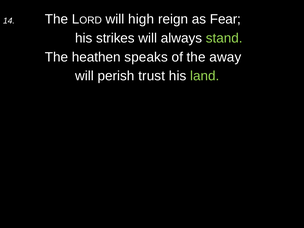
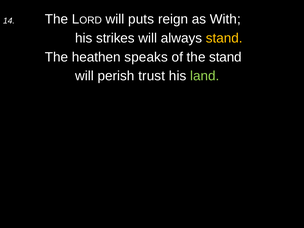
high: high -> puts (141, 19)
Fear: Fear -> With (225, 19)
stand colour: light green -> yellow (224, 38)
the away: away -> stand (225, 57)
